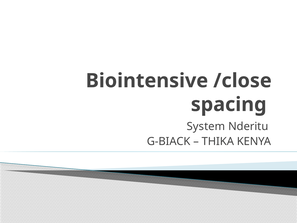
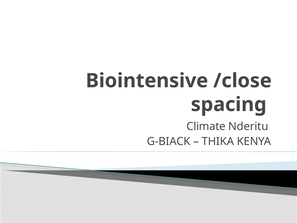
System: System -> Climate (206, 126)
